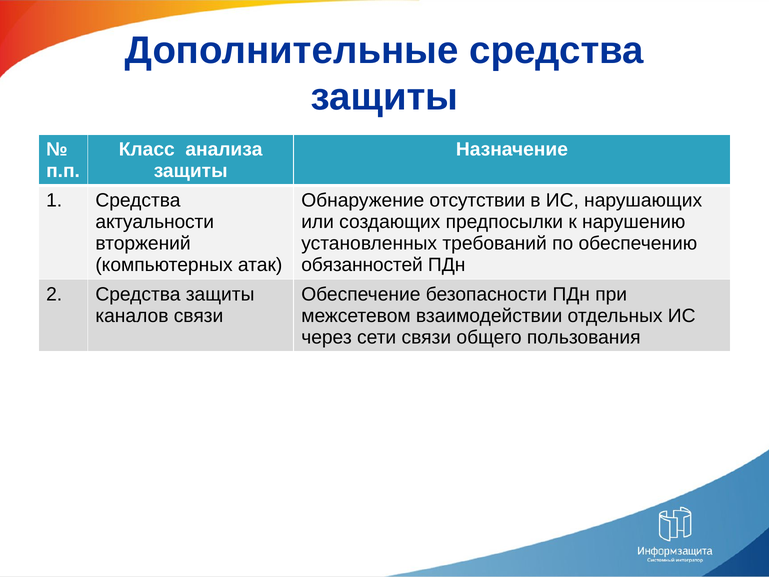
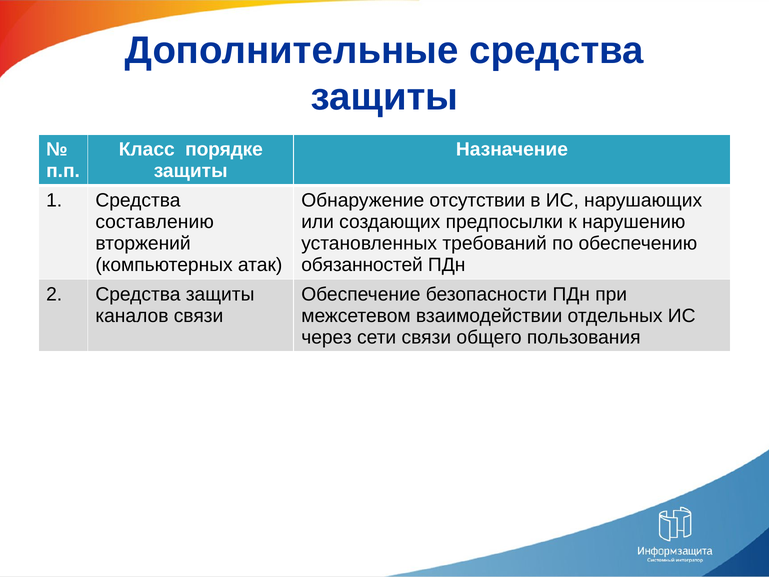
анализа: анализа -> порядке (224, 150)
актуальности: актуальности -> составлению (155, 222)
